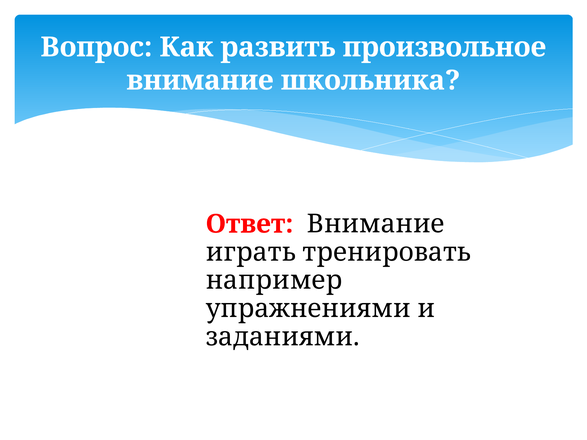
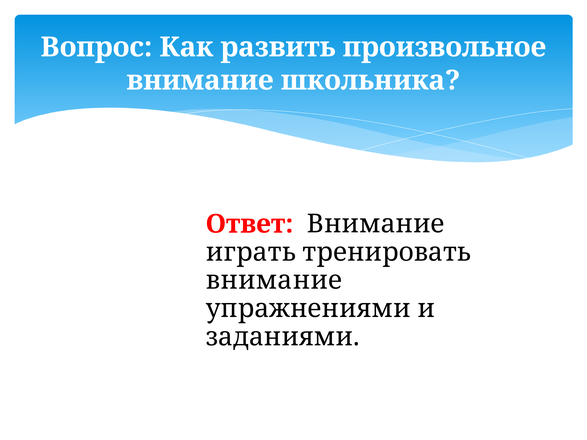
например: например -> внимание (274, 281)
